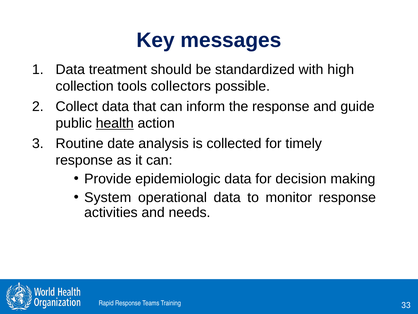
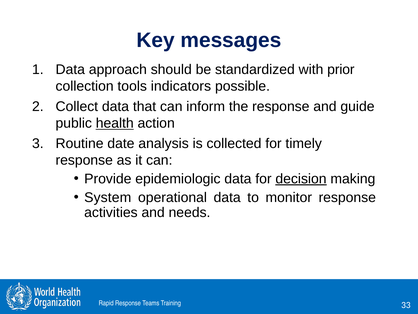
treatment: treatment -> approach (118, 69)
high: high -> prior (341, 69)
collectors: collectors -> indicators (181, 86)
decision underline: none -> present (301, 179)
